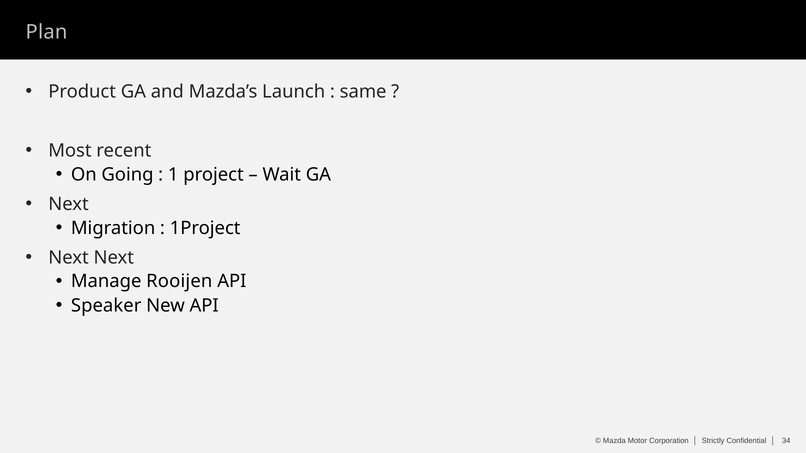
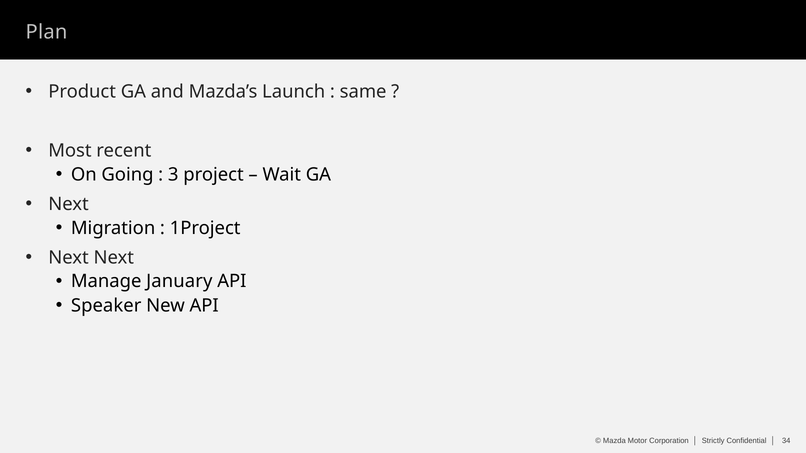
1: 1 -> 3 (173, 175)
Rooijen: Rooijen -> January (179, 282)
